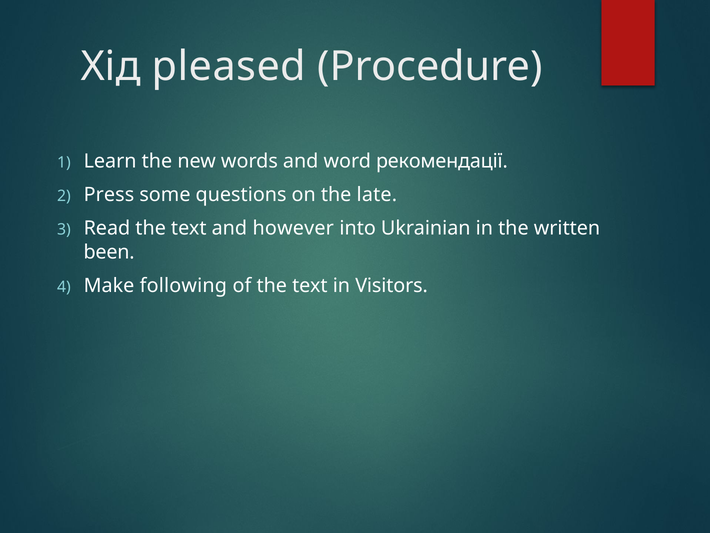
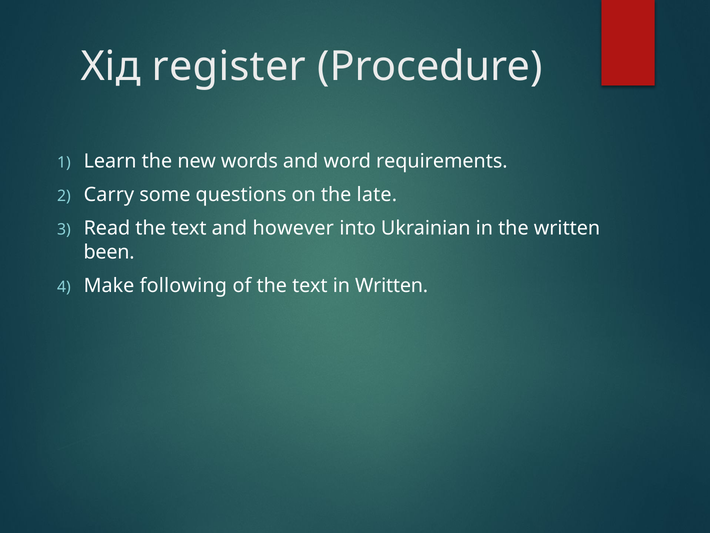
pleased: pleased -> register (229, 66)
рекомендації: рекомендації -> requirements (442, 161)
Press: Press -> Carry (109, 195)
in Visitors: Visitors -> Written (392, 285)
